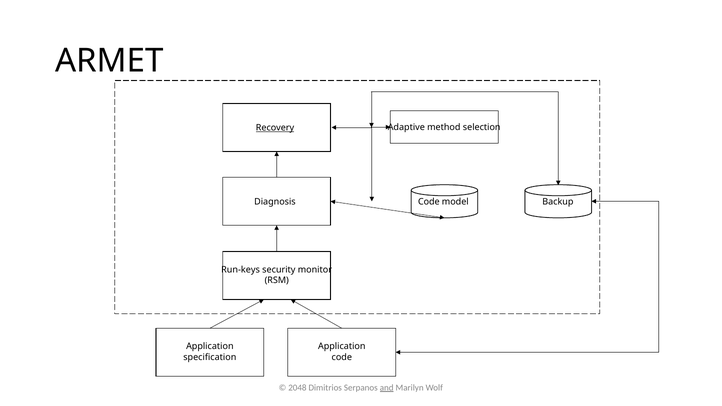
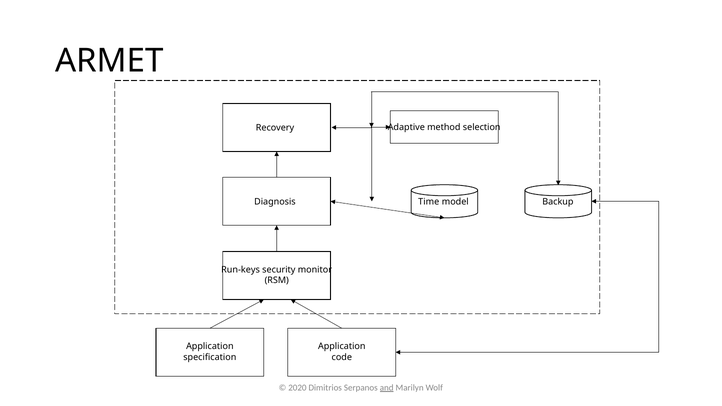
Recovery underline: present -> none (275, 128)
Code: Code -> Time (429, 202)
2048: 2048 -> 2020 (297, 388)
